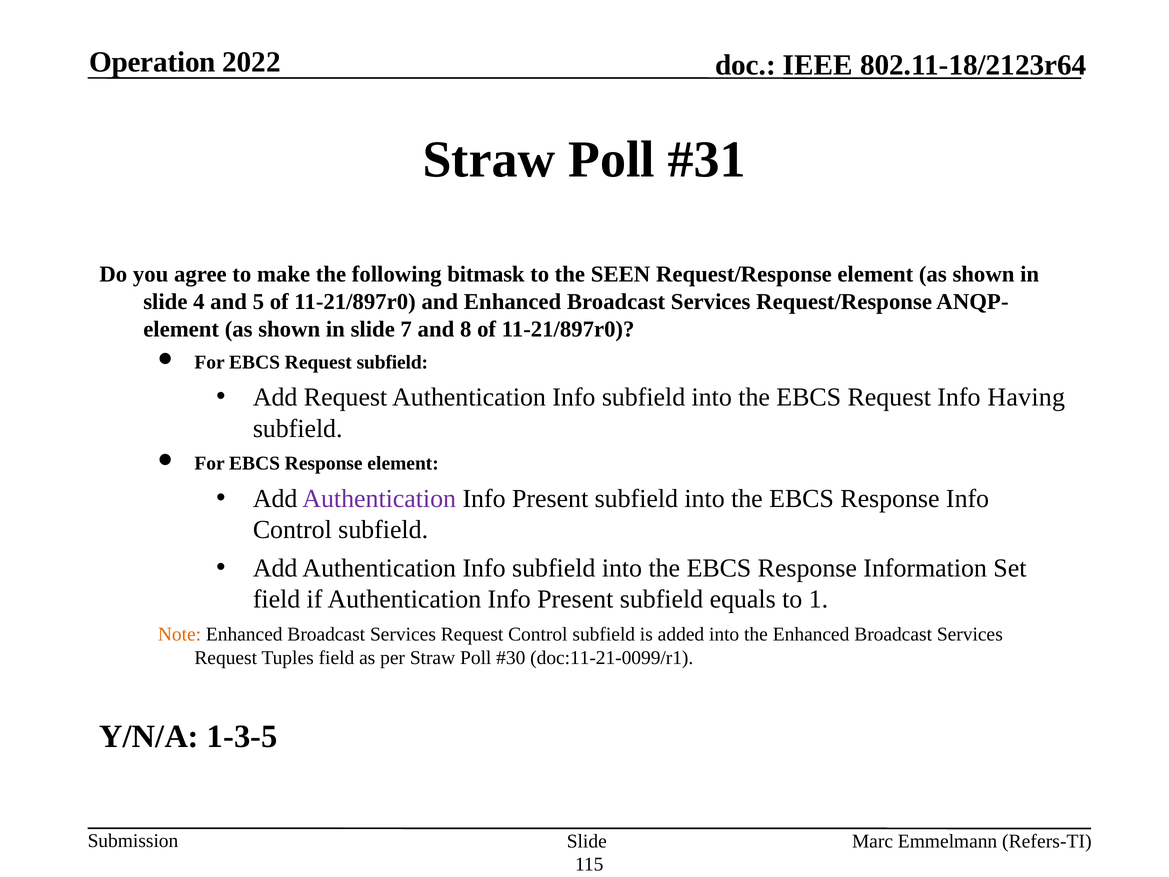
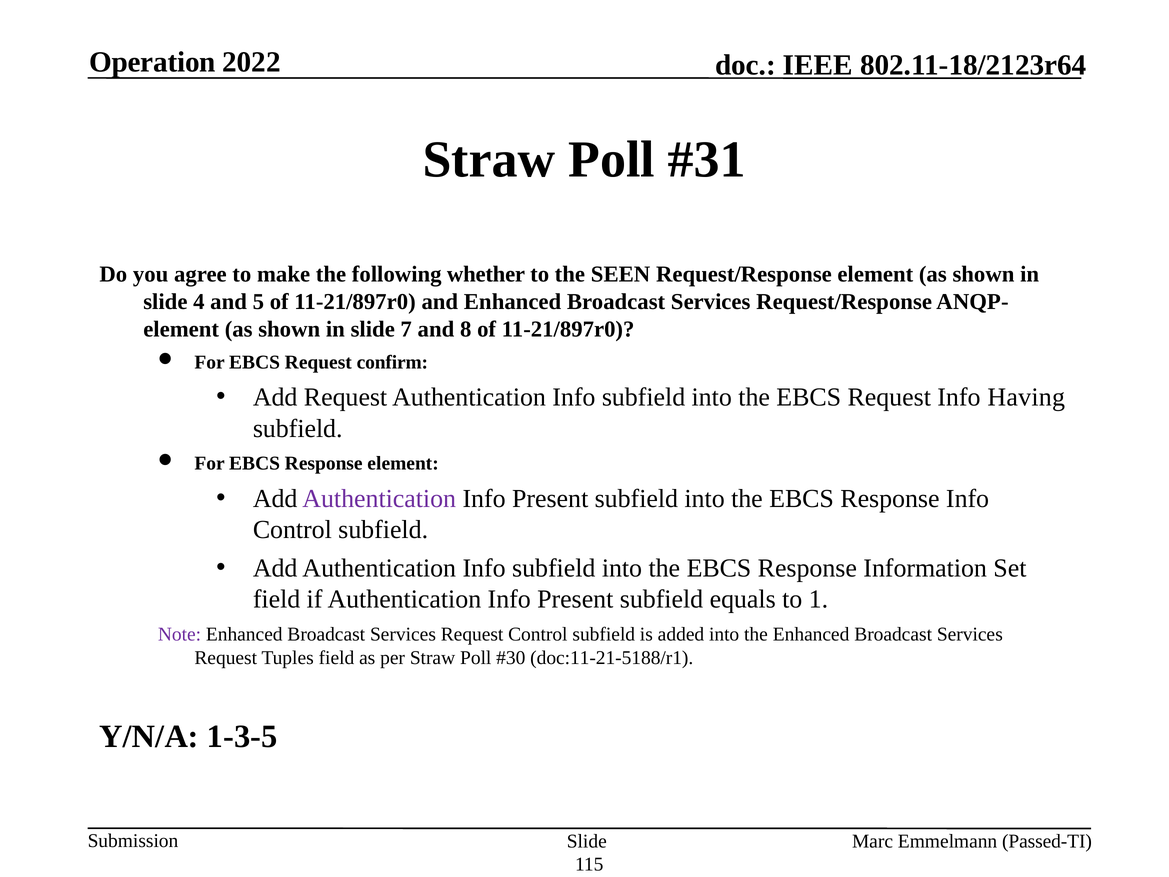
bitmask: bitmask -> whether (486, 274)
Request subfield: subfield -> confirm (392, 362)
Note colour: orange -> purple (179, 634)
doc:11-21-0099/r1: doc:11-21-0099/r1 -> doc:11-21-5188/r1 (612, 657)
Refers-TI: Refers-TI -> Passed-TI (1047, 841)
